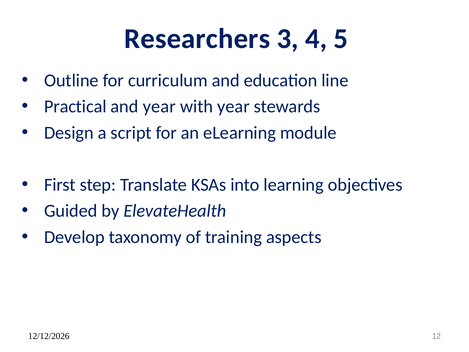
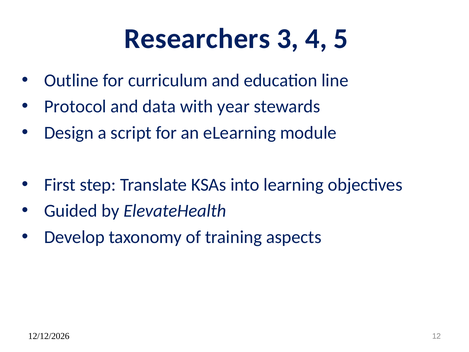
Practical: Practical -> Protocol (75, 107)
and year: year -> data (159, 107)
